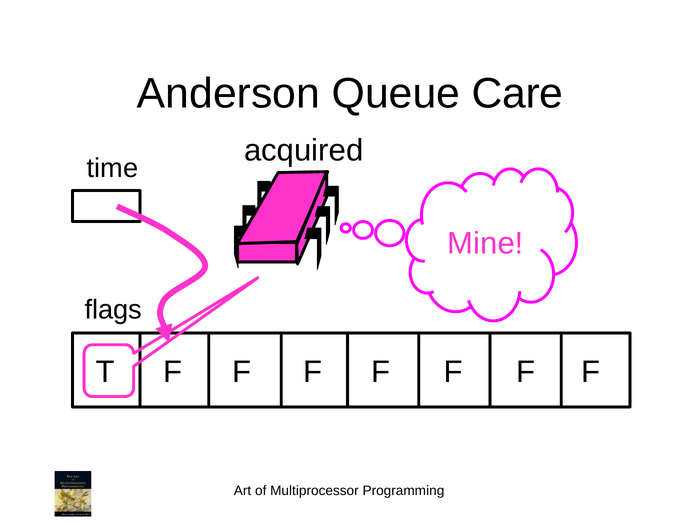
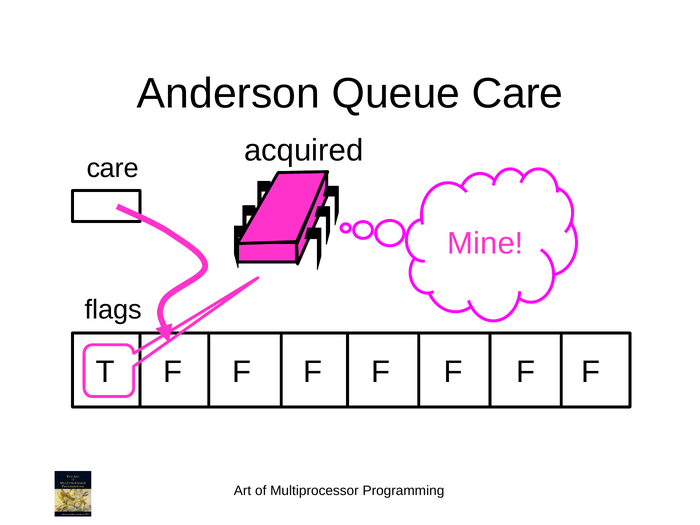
time: time -> care (113, 168)
